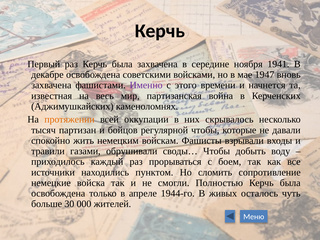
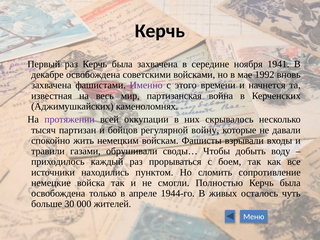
1947: 1947 -> 1992 (265, 75)
протяжении colour: orange -> purple (69, 119)
регулярной чтобы: чтобы -> войну (205, 130)
